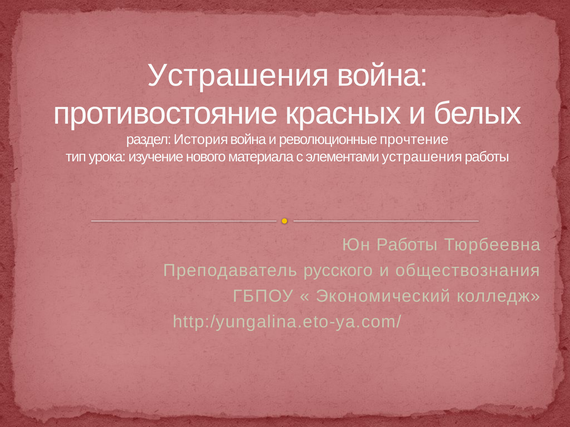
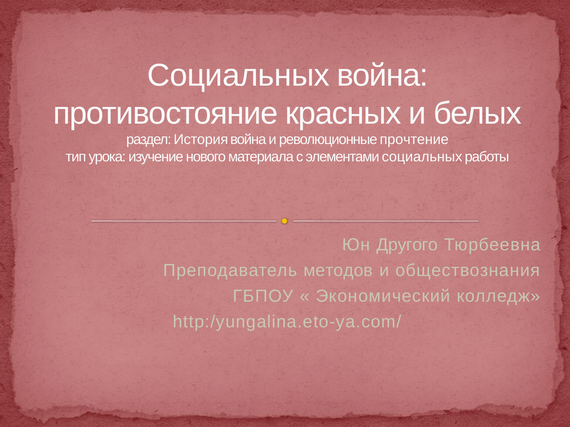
Устрашения: Устрашения -> Социальных (238, 75)
элементами устрашения: устрашения -> социальных (422, 157)
Юн Работы: Работы -> Другого (407, 245)
русского: русского -> методов (338, 271)
